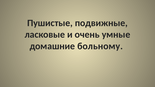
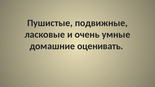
больному: больному -> оценивать (100, 46)
